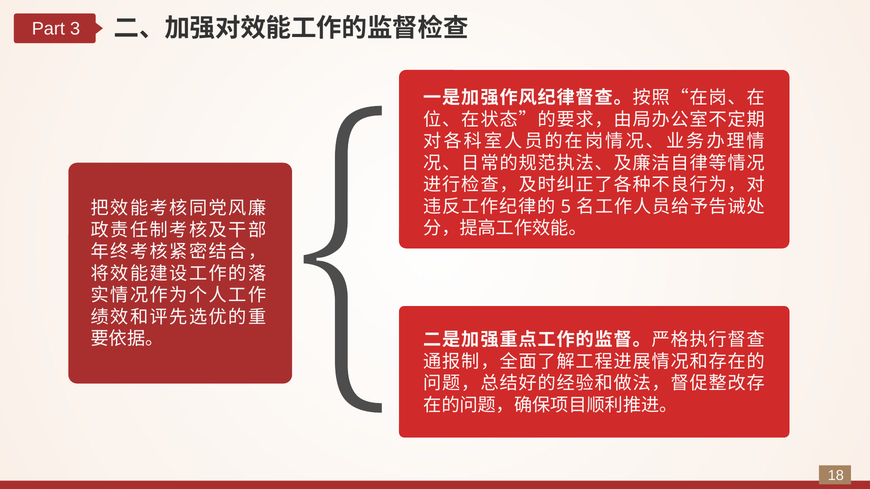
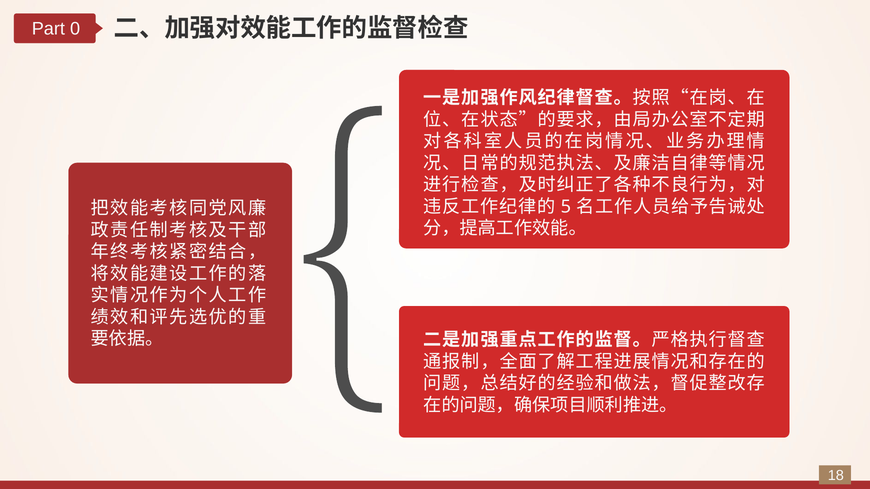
3: 3 -> 0 (75, 29)
